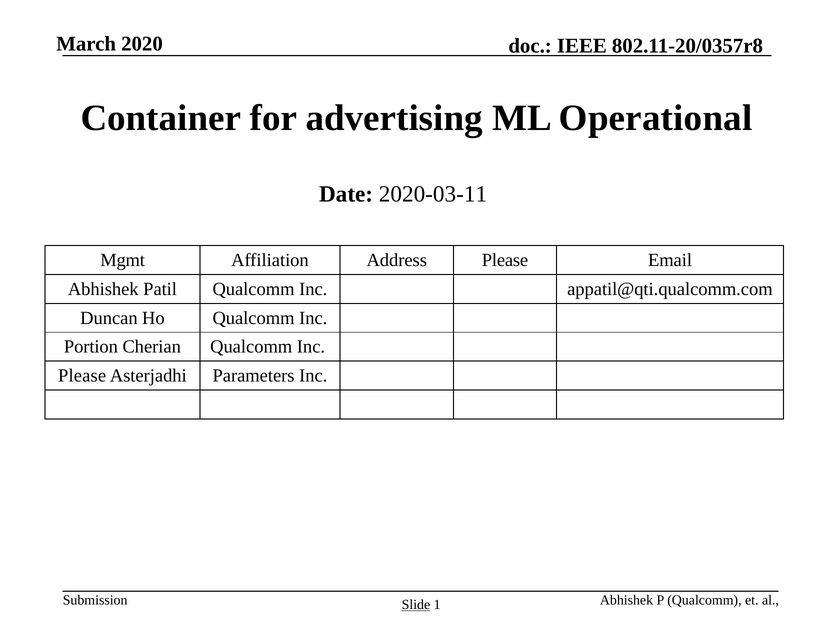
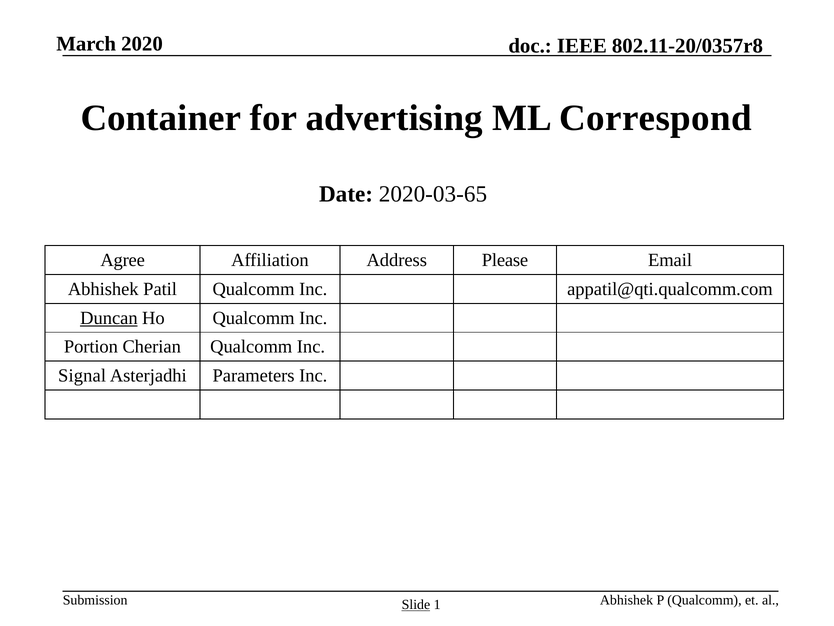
Operational: Operational -> Correspond (656, 118)
2020-03-11: 2020-03-11 -> 2020-03-65 (433, 194)
Mgmt: Mgmt -> Agree (123, 260)
Duncan underline: none -> present (109, 318)
Please: Please -> Signal (82, 376)
